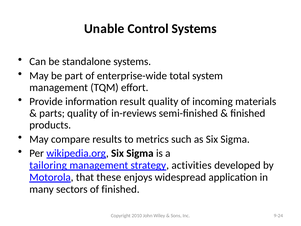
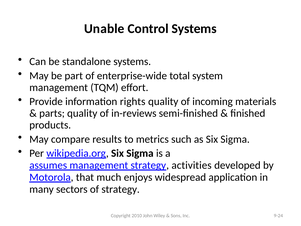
result: result -> rights (133, 101)
tailoring: tailoring -> assumes (48, 165)
these: these -> much (109, 177)
of finished: finished -> strategy (121, 189)
